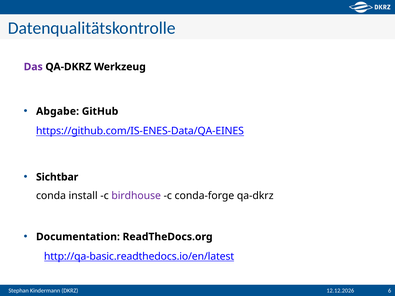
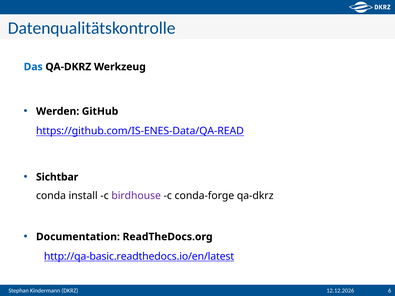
Das colour: purple -> blue (33, 67)
Abgabe: Abgabe -> Werden (58, 111)
https://github.com/IS-ENES-Data/QA-EINES: https://github.com/IS-ENES-Data/QA-EINES -> https://github.com/IS-ENES-Data/QA-READ (140, 131)
